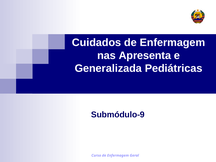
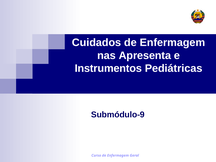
Generalizada: Generalizada -> Instrumentos (108, 68)
